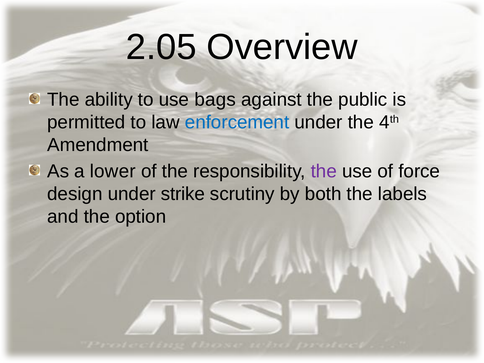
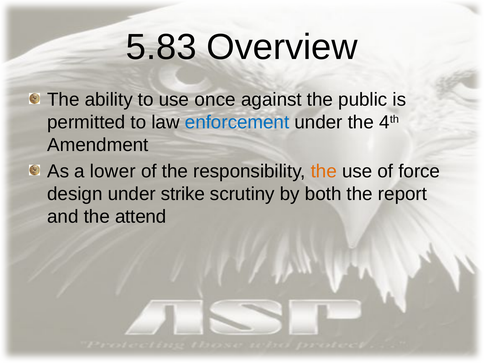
2.05: 2.05 -> 5.83 (161, 47)
bags: bags -> once (215, 100)
the colour: purple -> orange (324, 171)
labels: labels -> report (403, 194)
option: option -> attend (141, 217)
